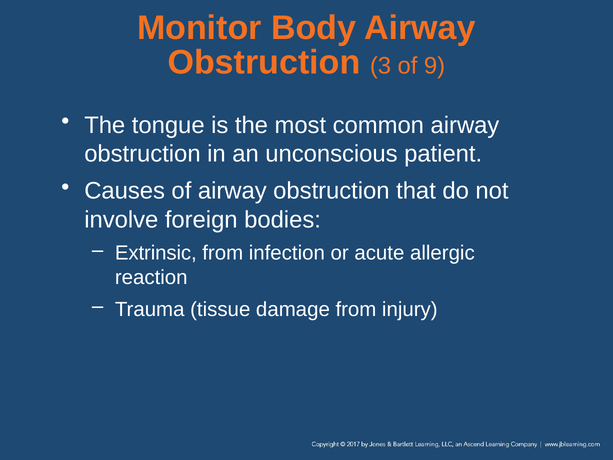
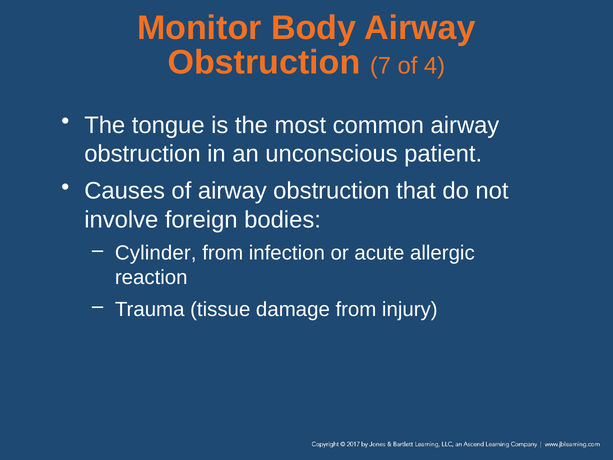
3: 3 -> 7 (380, 66)
9: 9 -> 4 (435, 66)
Extrinsic: Extrinsic -> Cylinder (156, 253)
